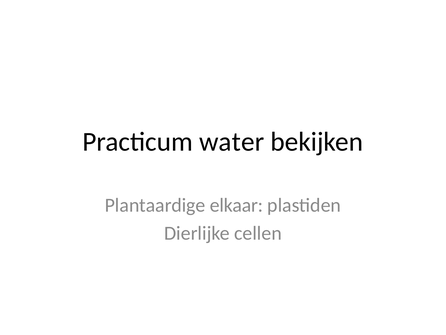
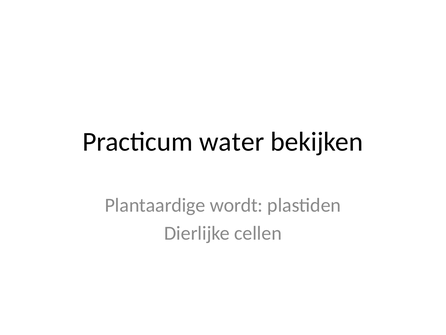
elkaar: elkaar -> wordt (236, 205)
